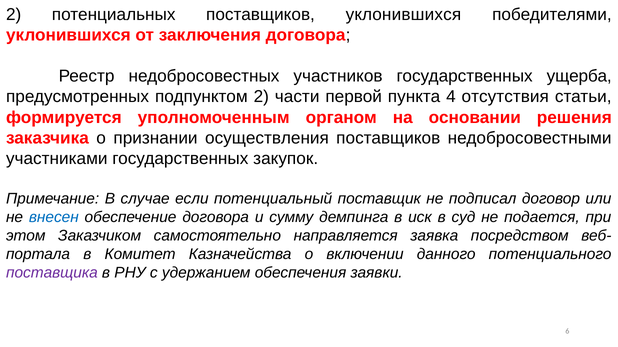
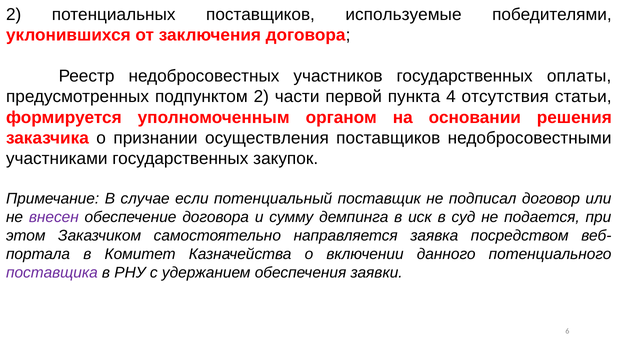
поставщиков уклонившихся: уклонившихся -> используемые (403, 15)
ущерба: ущерба -> оплаты (579, 76)
внесен colour: blue -> purple (54, 217)
